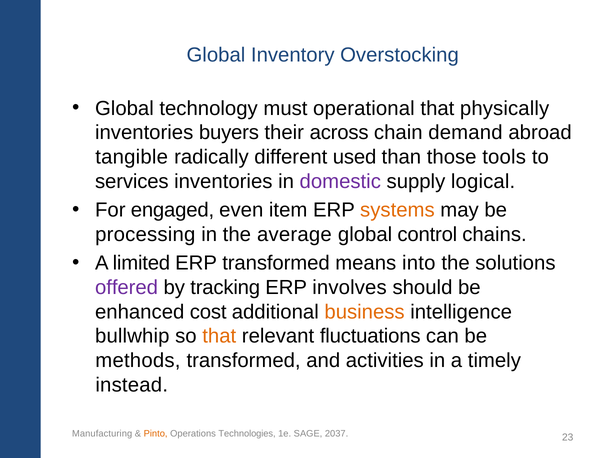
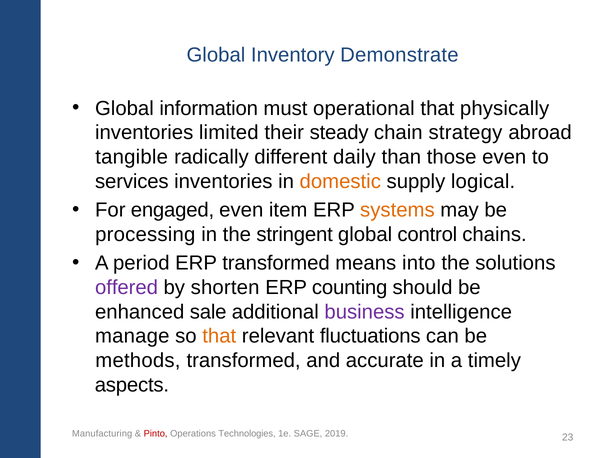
Overstocking: Overstocking -> Demonstrate (399, 55)
technology: technology -> information (209, 108)
buyers: buyers -> limited (229, 133)
across: across -> steady (339, 133)
demand: demand -> strategy (465, 133)
used: used -> daily (354, 157)
those tools: tools -> even (504, 157)
domestic colour: purple -> orange (340, 181)
average: average -> stringent (295, 234)
limited: limited -> period (141, 263)
tracking: tracking -> shorten (225, 287)
involves: involves -> counting (350, 287)
cost: cost -> sale (208, 311)
business colour: orange -> purple (365, 311)
bullwhip: bullwhip -> manage (132, 336)
activities: activities -> accurate (385, 360)
instead: instead -> aspects (132, 385)
Pinto colour: orange -> red (156, 433)
2037: 2037 -> 2019 (337, 433)
